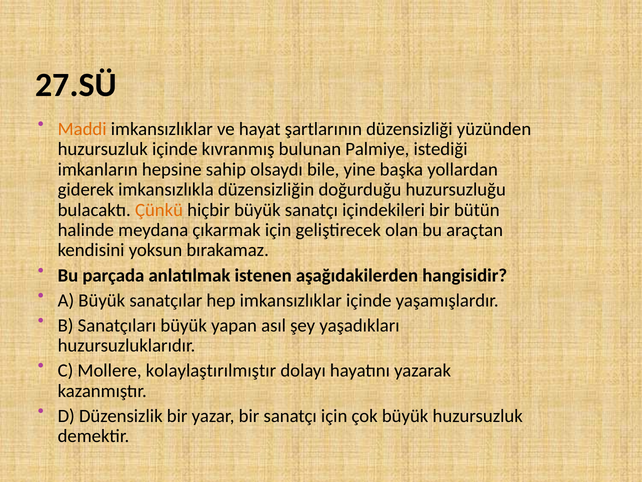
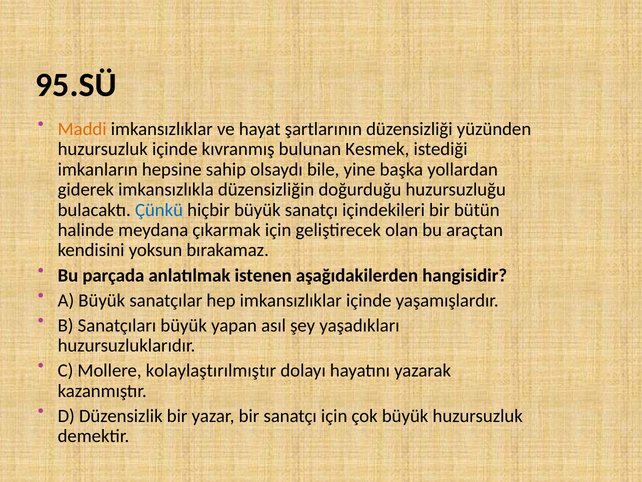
27.SÜ: 27.SÜ -> 95.SÜ (76, 85)
Palmiye: Palmiye -> Kesmek (377, 149)
Çünkü colour: orange -> blue (159, 210)
